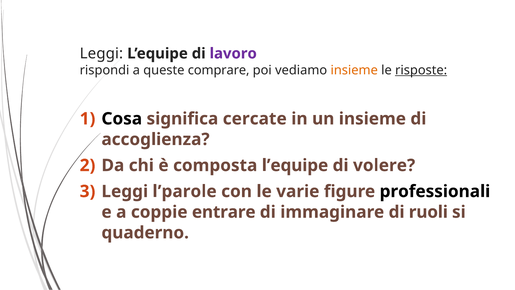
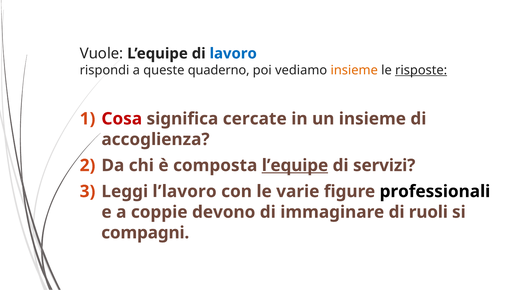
Leggi: Leggi -> Vuole (102, 53)
lavoro colour: purple -> blue (233, 53)
comprare: comprare -> quaderno (219, 70)
Cosa colour: black -> red (122, 119)
l’equipe underline: none -> present (295, 165)
volere: volere -> servizi (384, 165)
l’parole: l’parole -> l’lavoro (185, 191)
entrare: entrare -> devono (224, 212)
quaderno: quaderno -> compagni (145, 232)
